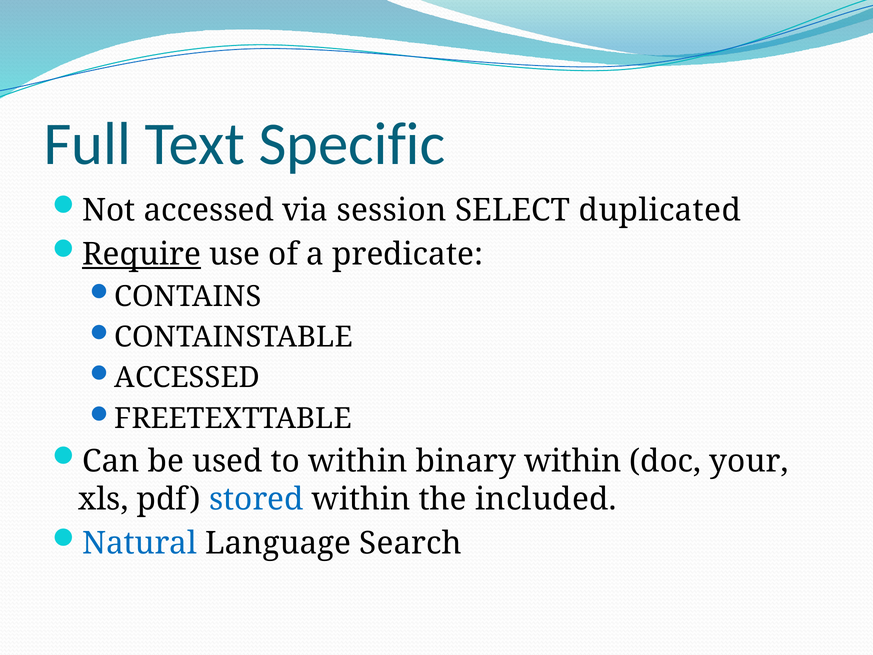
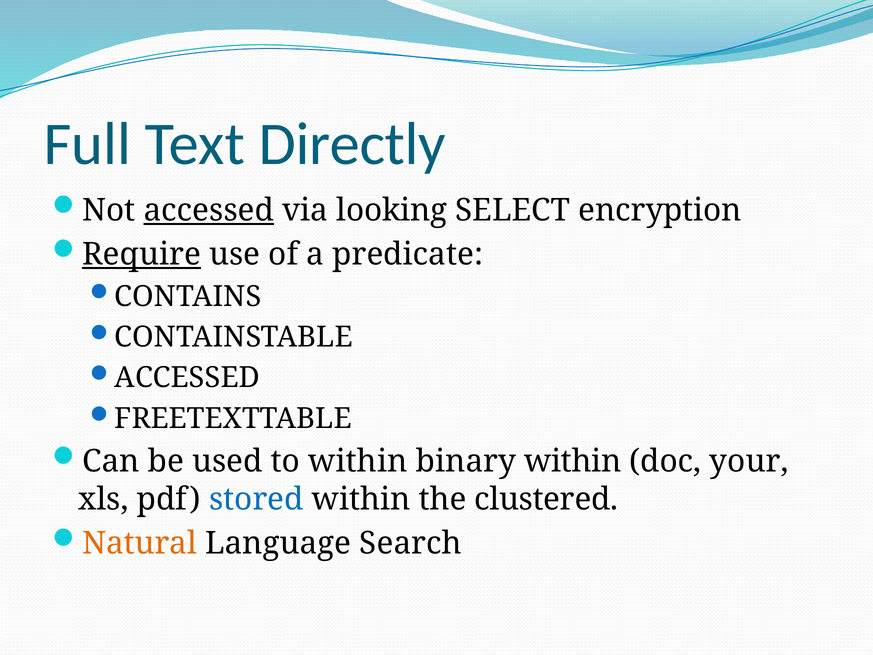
Specific: Specific -> Directly (352, 144)
accessed underline: none -> present (209, 210)
session: session -> looking (392, 210)
duplicated: duplicated -> encryption (660, 210)
included: included -> clustered (546, 499)
Natural colour: blue -> orange (140, 543)
